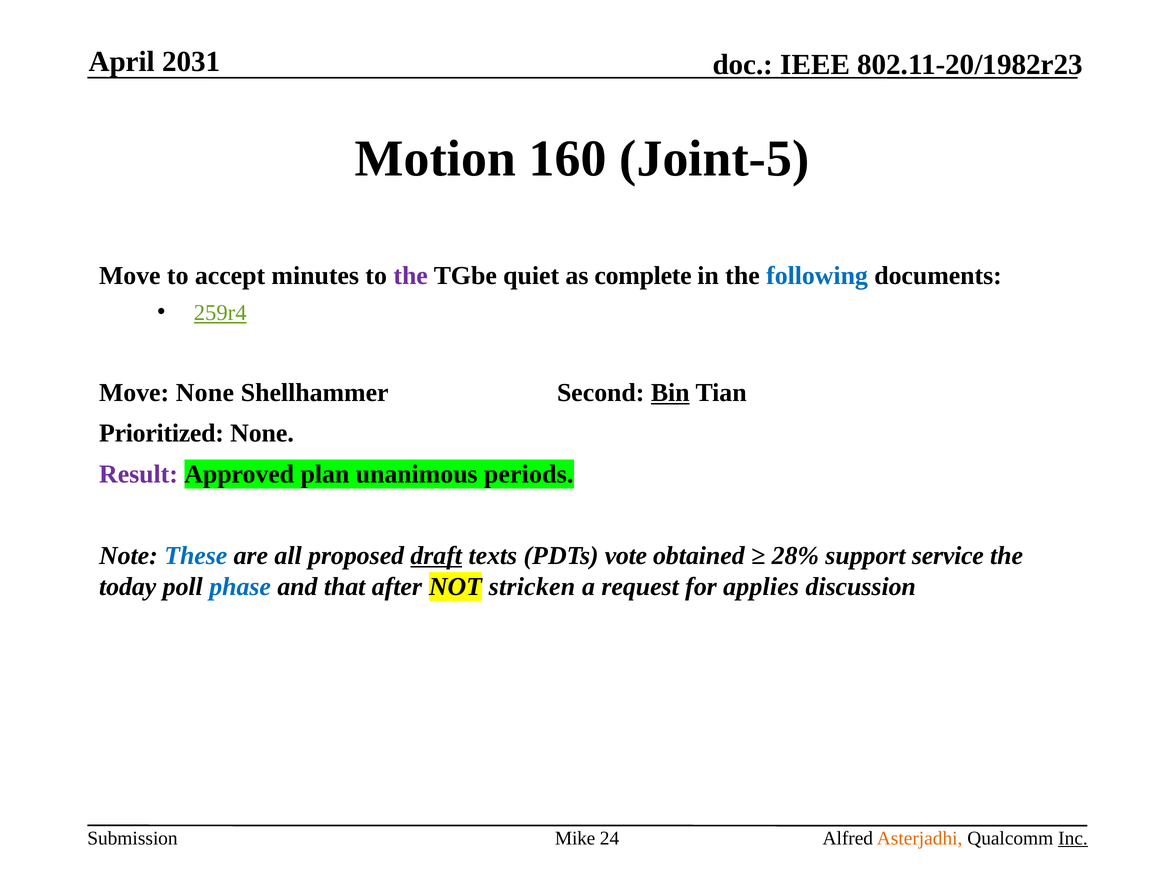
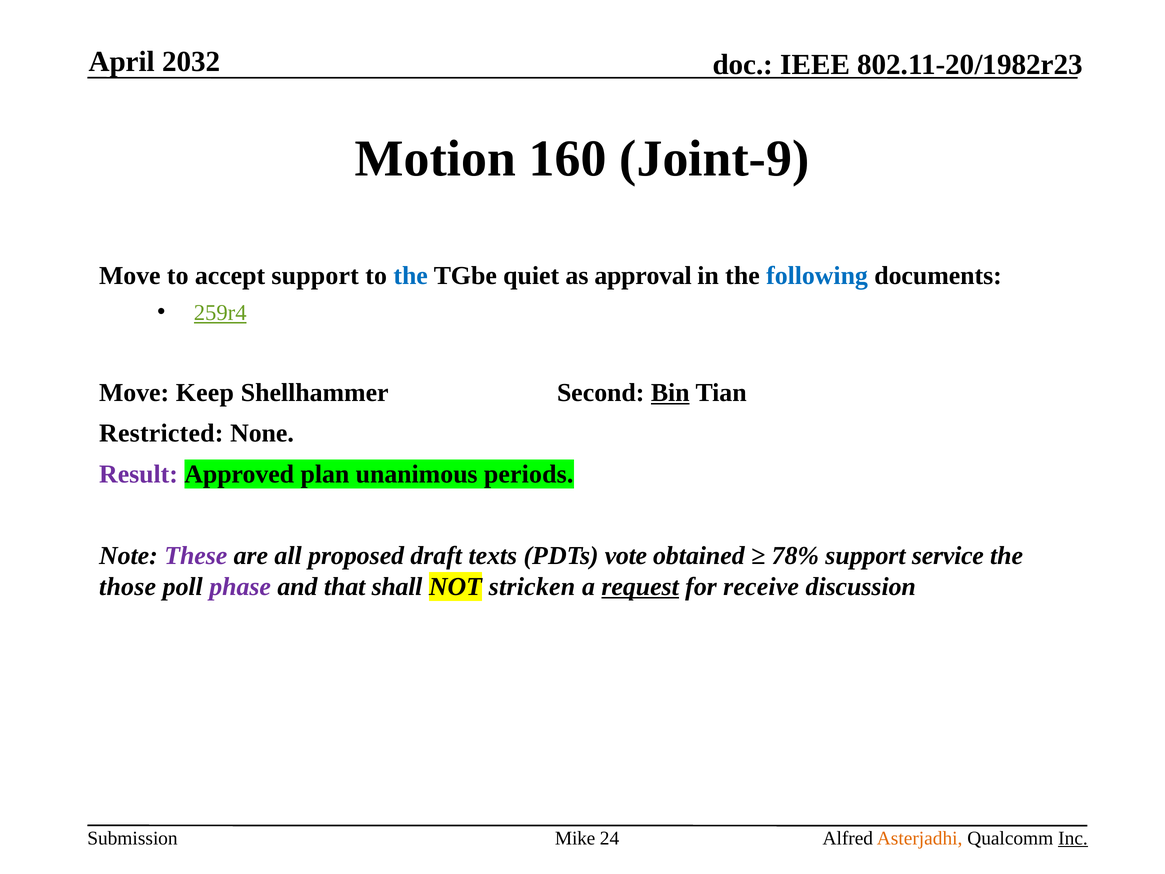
2031: 2031 -> 2032 (191, 62)
Joint-5: Joint-5 -> Joint-9 (714, 159)
accept minutes: minutes -> support (315, 276)
the colour: purple -> blue (411, 276)
complete: complete -> approval (643, 276)
Move None: None -> Keep (205, 392)
Prioritized: Prioritized -> Restricted (161, 433)
These colour: blue -> purple (196, 556)
draft underline: present -> none (436, 556)
28%: 28% -> 78% (795, 556)
today: today -> those (128, 587)
phase colour: blue -> purple (240, 587)
after: after -> shall (397, 587)
request underline: none -> present (640, 587)
applies: applies -> receive (761, 587)
